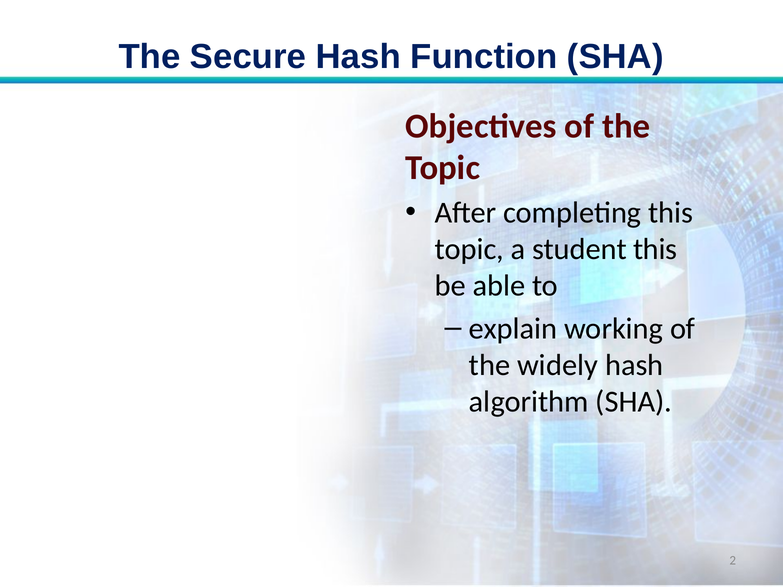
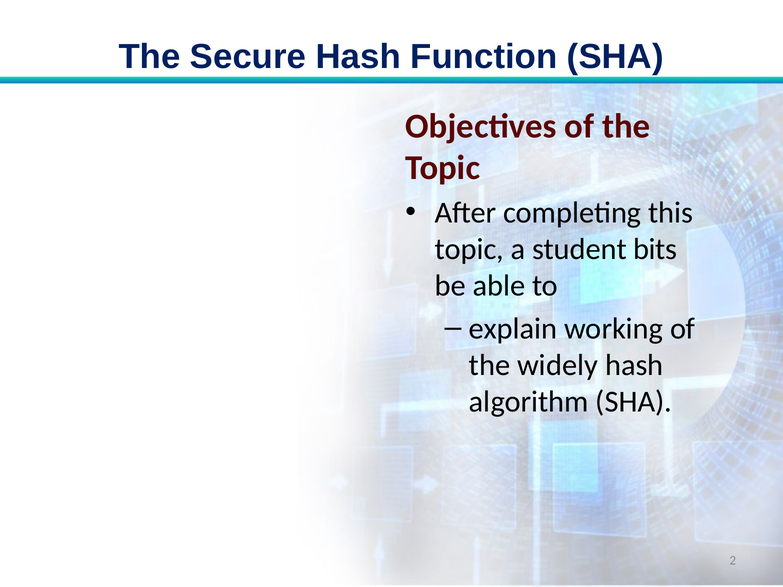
student this: this -> bits (655, 249)
